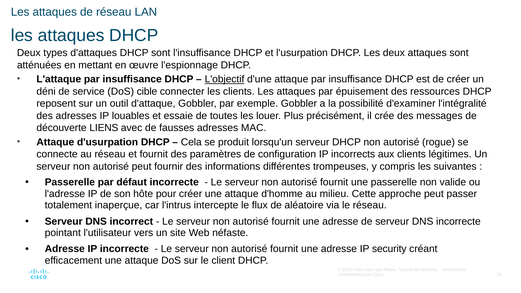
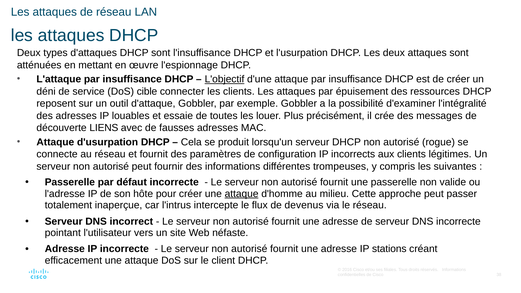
attaque underline: none -> present (242, 194)
aléatoire: aléatoire -> devenus (304, 205)
security: security -> stations (389, 249)
